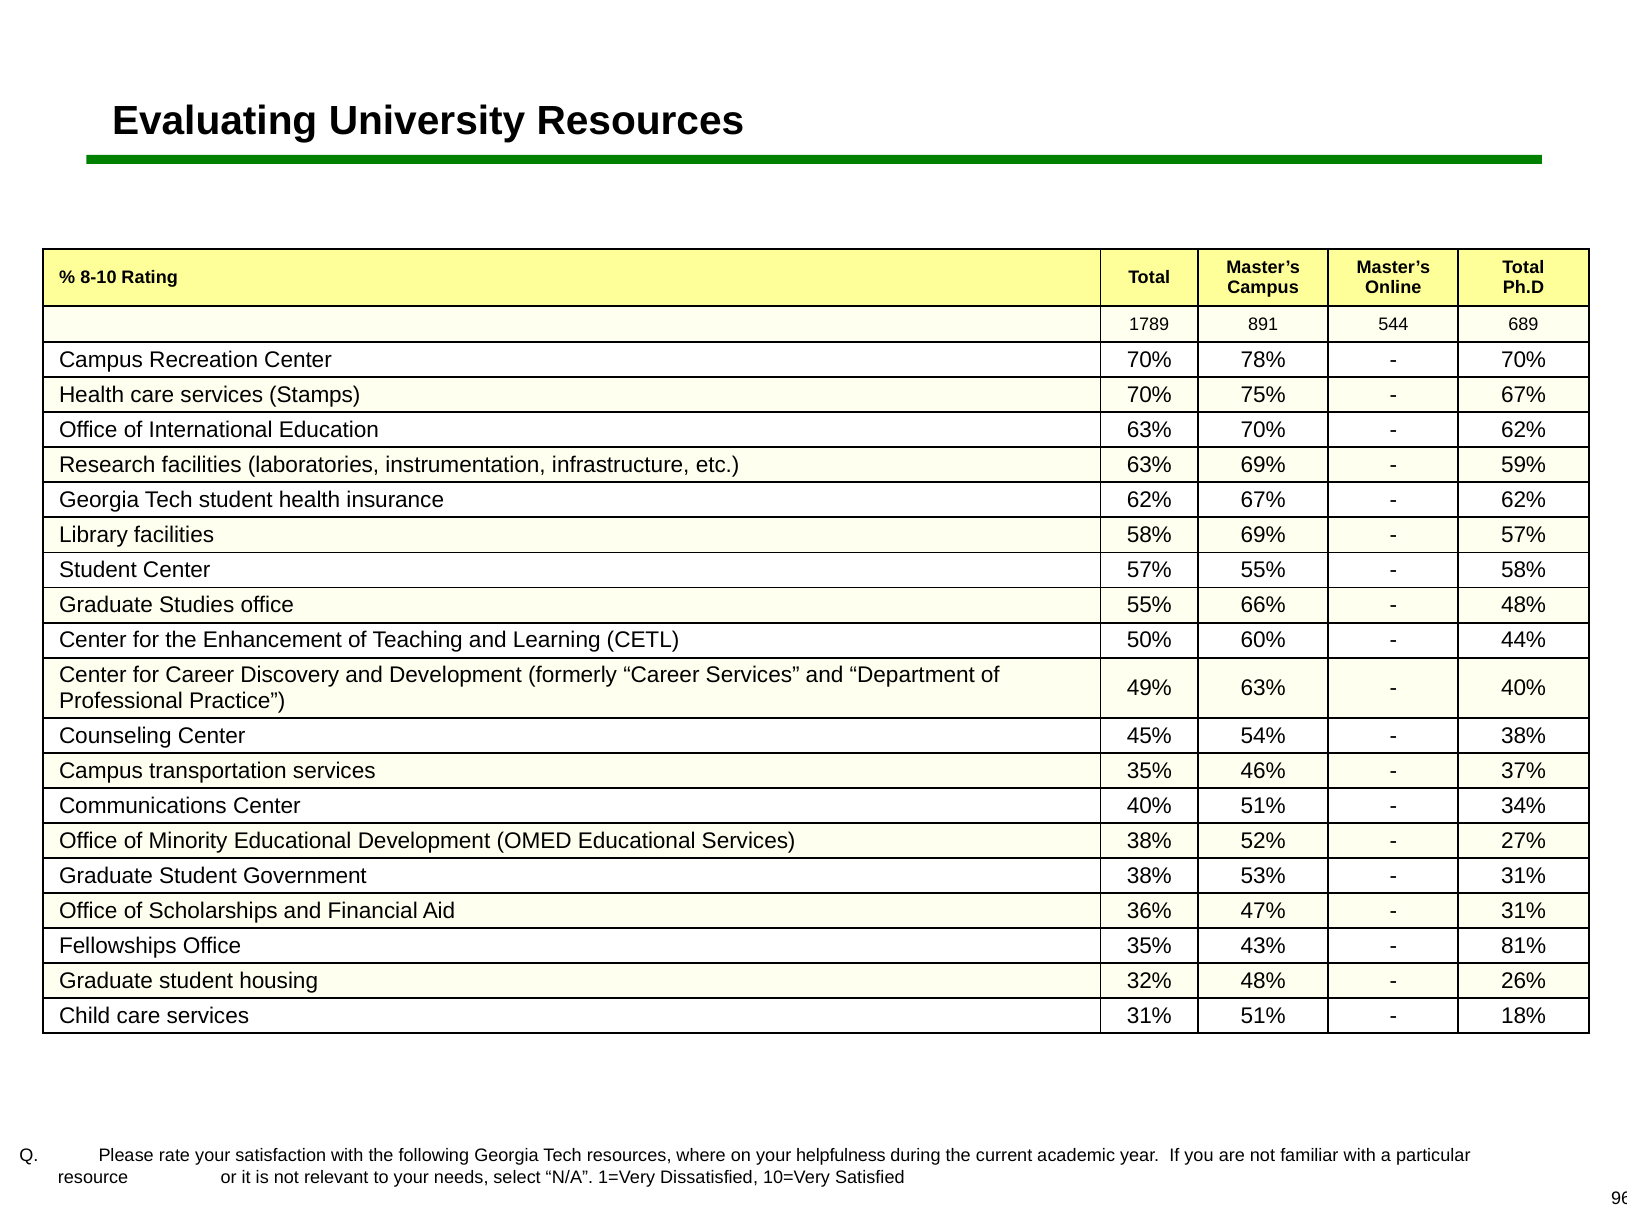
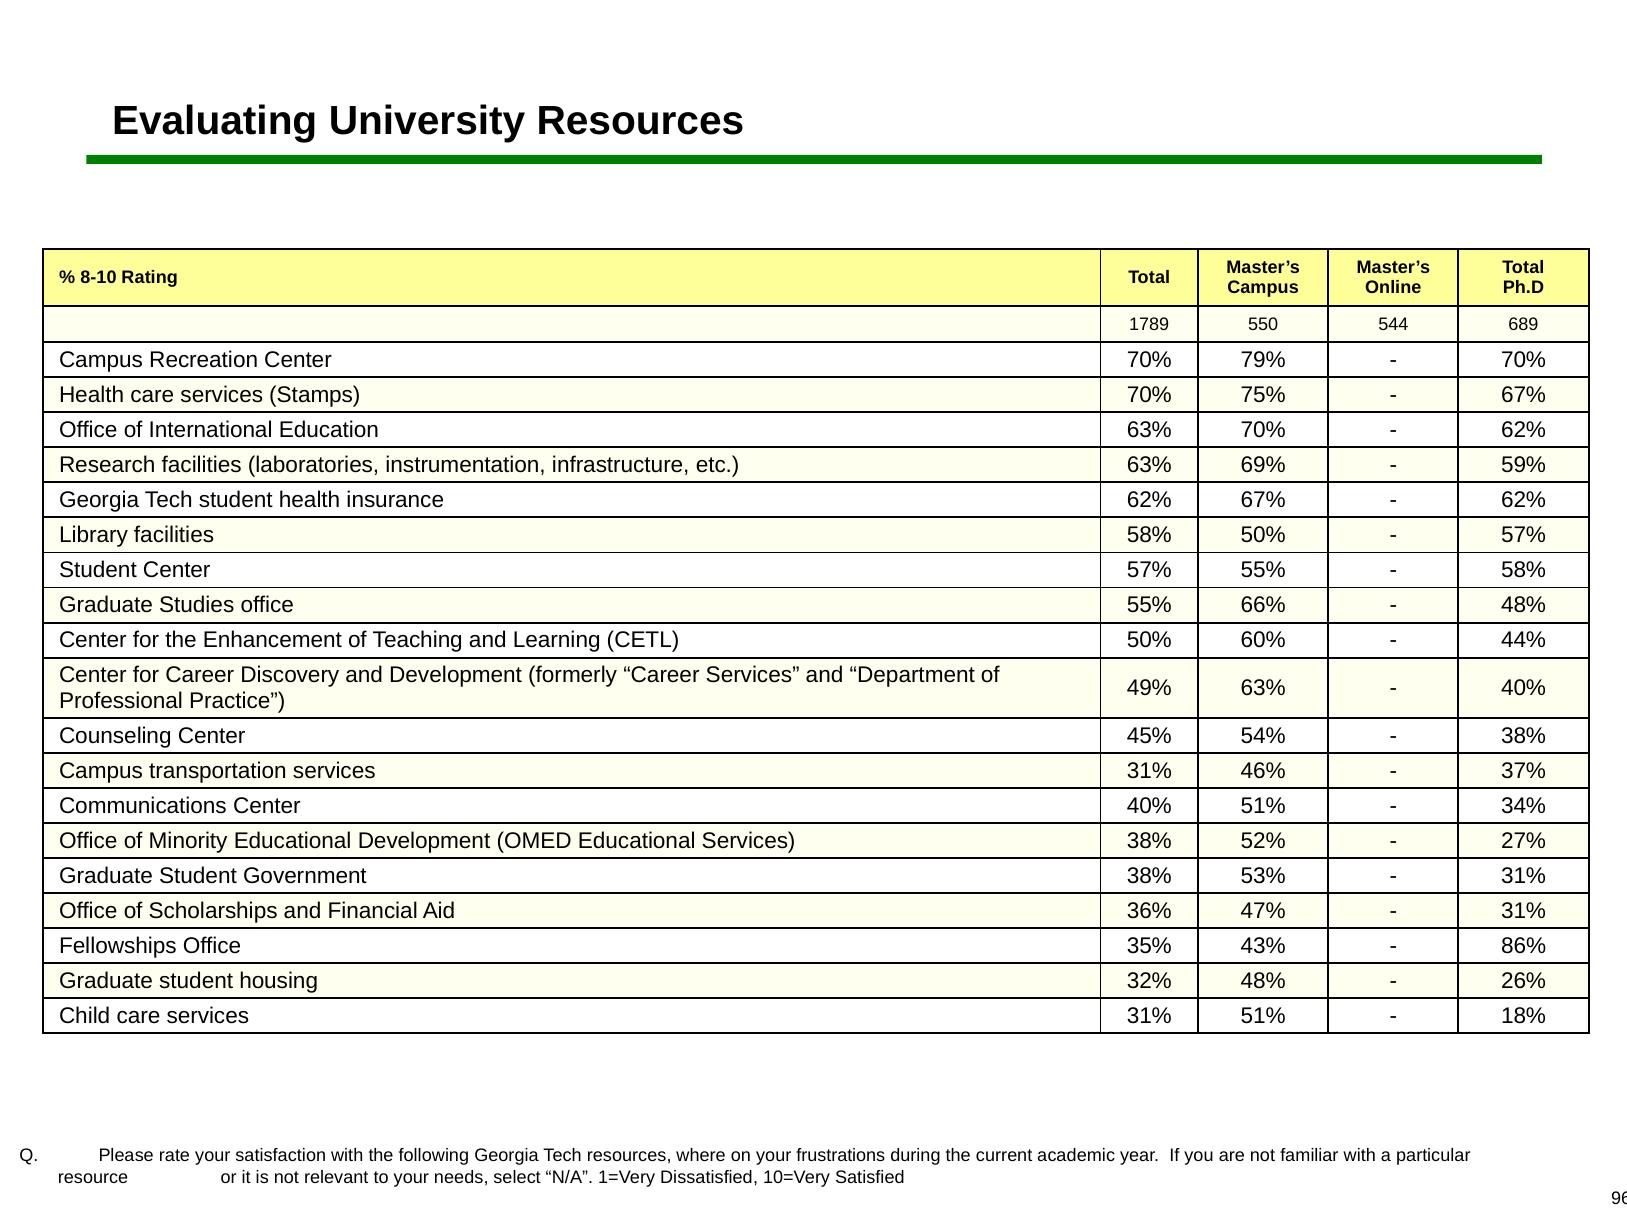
891: 891 -> 550 (1263, 324)
78%: 78% -> 79% (1263, 360)
58% 69%: 69% -> 50% (1263, 535)
transportation services 35%: 35% -> 31% (1149, 771)
81%: 81% -> 86% (1524, 946)
helpfulness: helpfulness -> frustrations (841, 1156)
